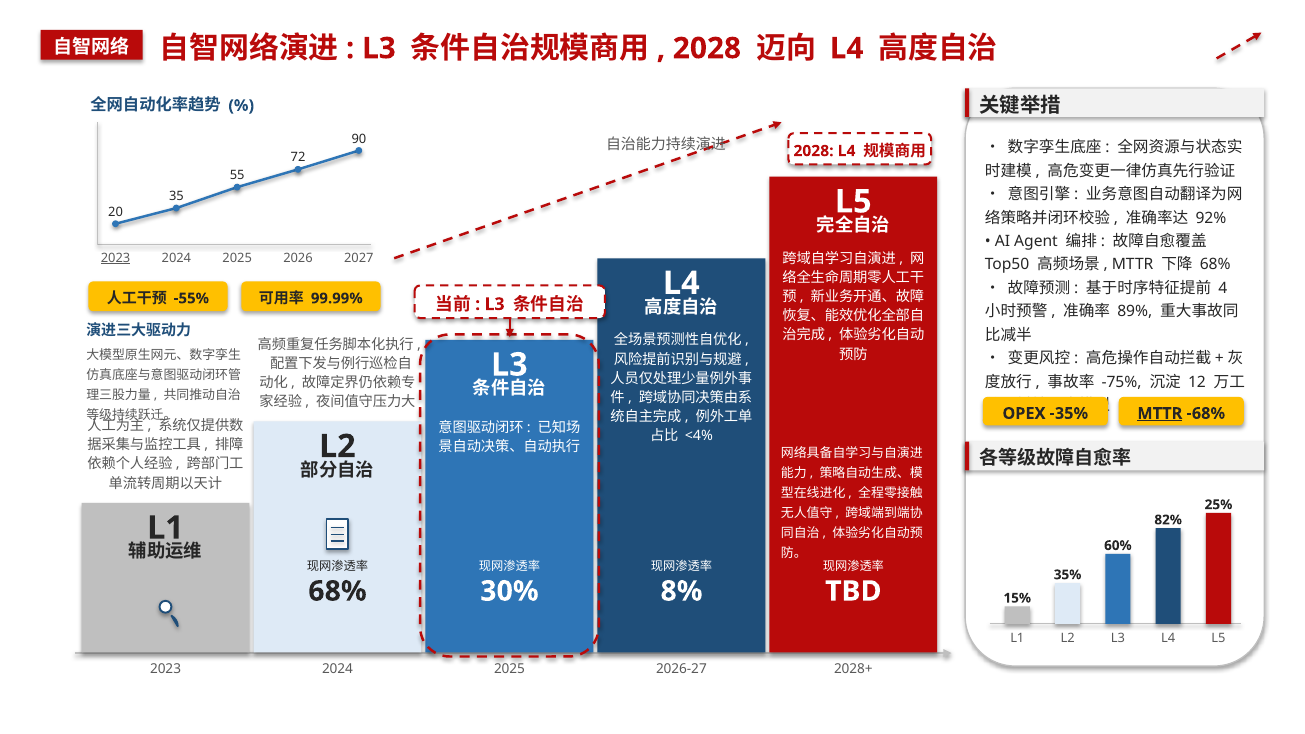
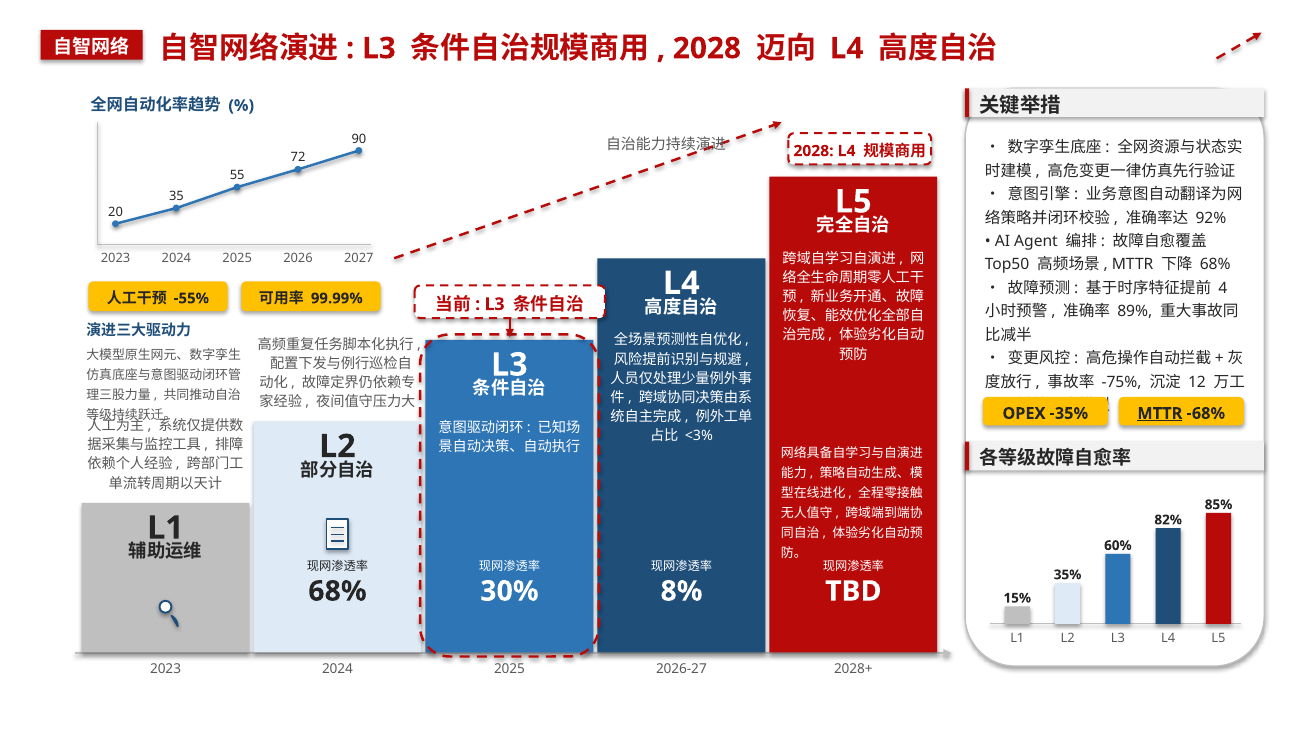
2023 underline: present -> none (116, 258)
<4%: <4% -> <3% (699, 436)
25%: 25% -> 85% (1219, 505)
